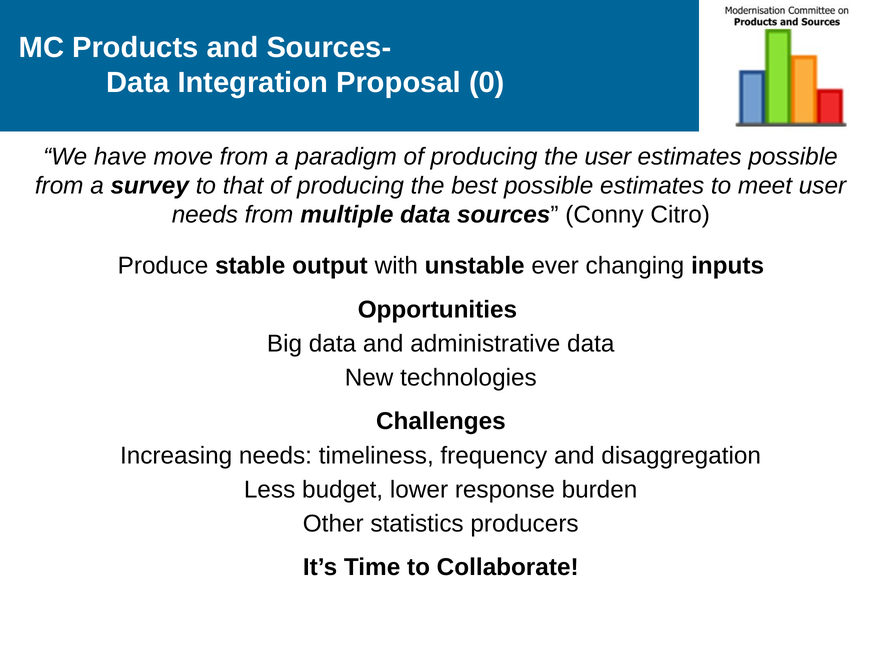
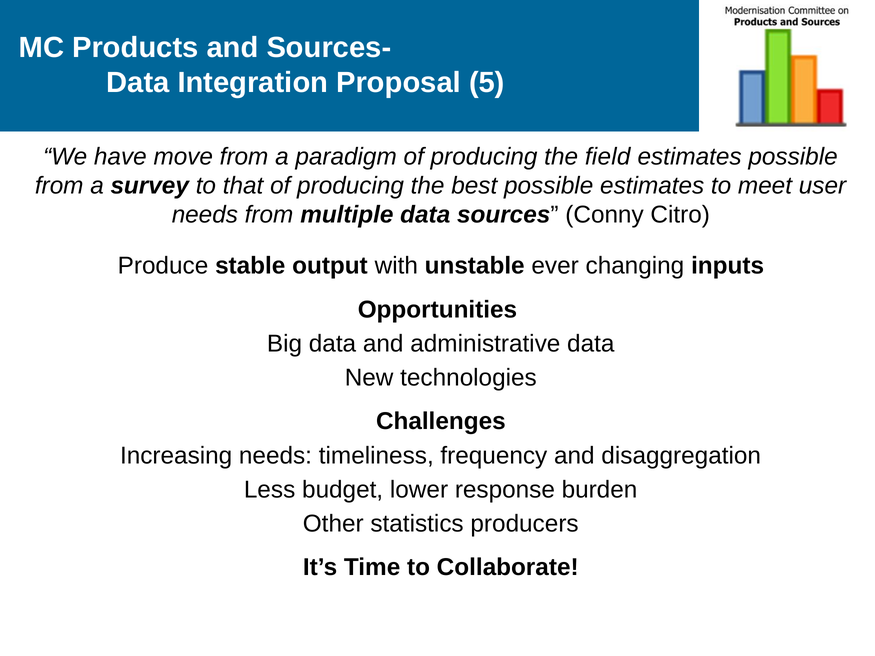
0: 0 -> 5 (487, 83)
the user: user -> field (608, 157)
